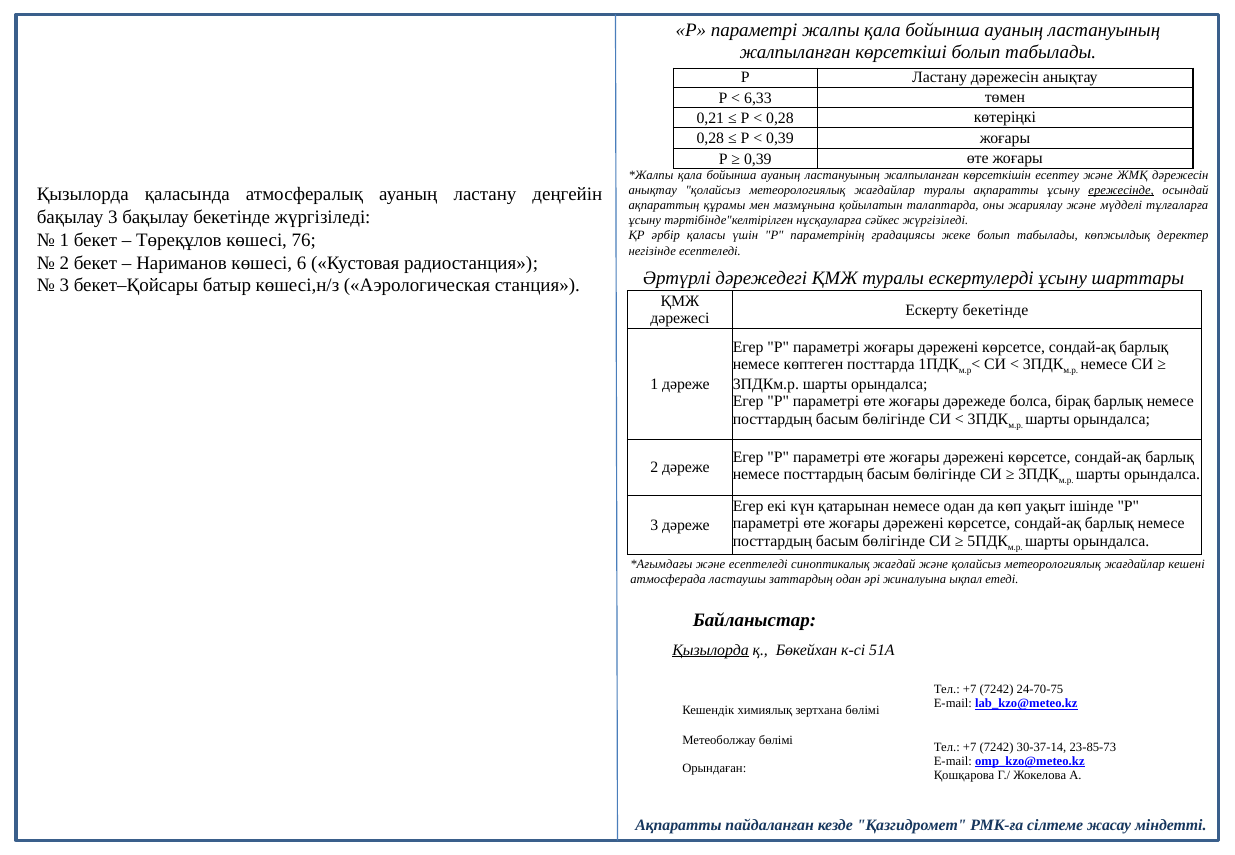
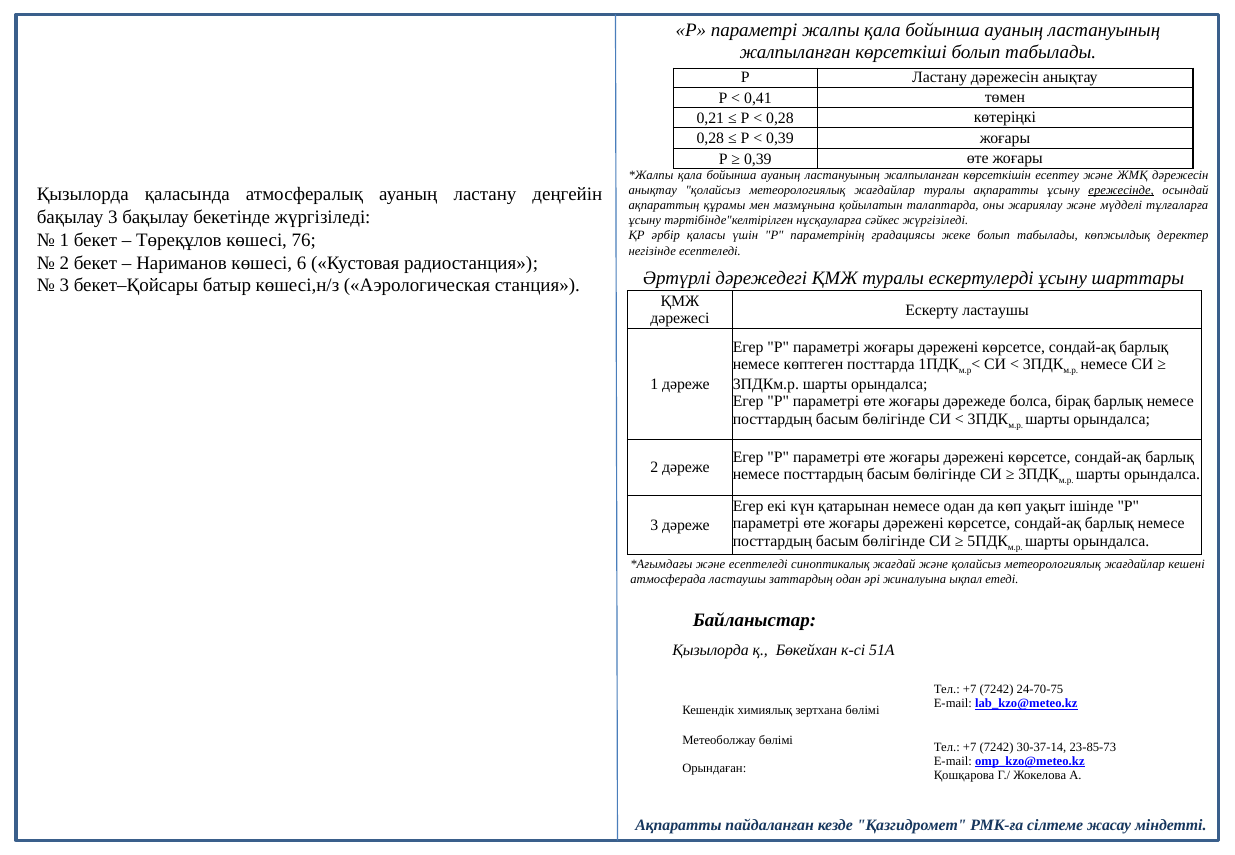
6,33: 6,33 -> 0,41 (758, 98)
Ескерту бекетінде: бекетінде -> ластаушы (996, 310)
Қызылорда underline: present -> none (711, 650)
